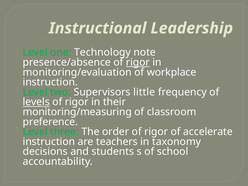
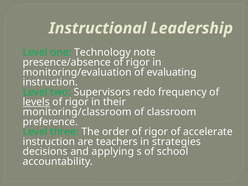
rigor underline: present -> none (138, 62)
workplace: workplace -> evaluating (172, 72)
little: little -> redo (144, 92)
monitoring/measuring: monitoring/measuring -> monitoring/classroom (77, 112)
taxonomy: taxonomy -> strategies (176, 142)
students: students -> applying (113, 152)
